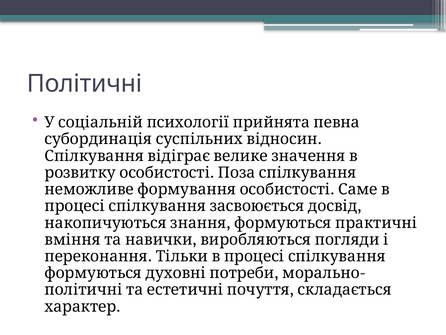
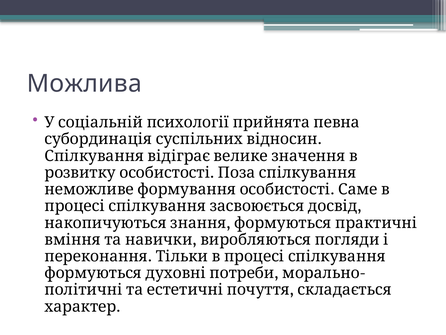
Політичні: Політичні -> Можлива (84, 83)
